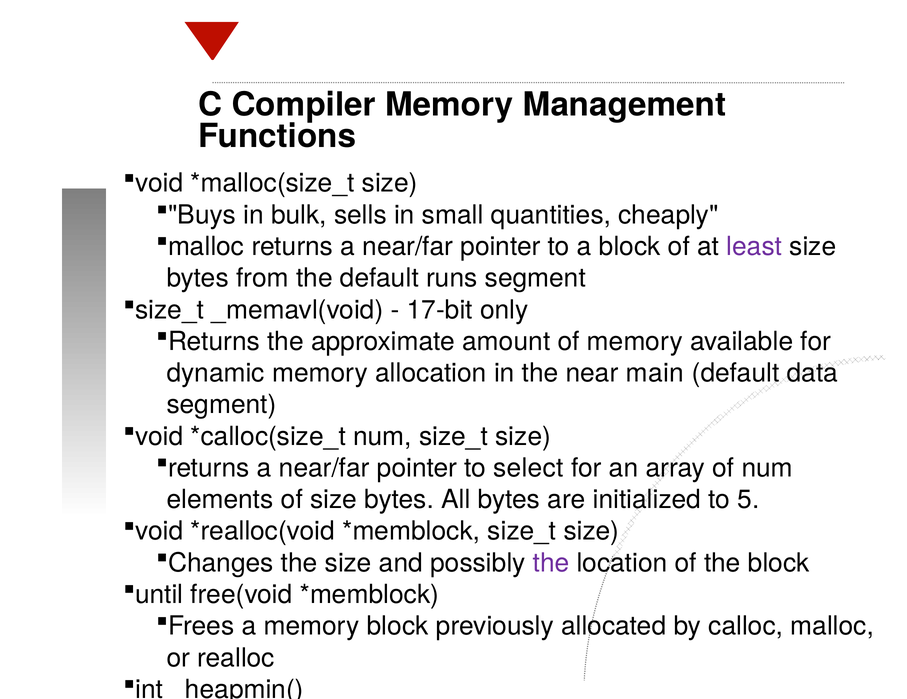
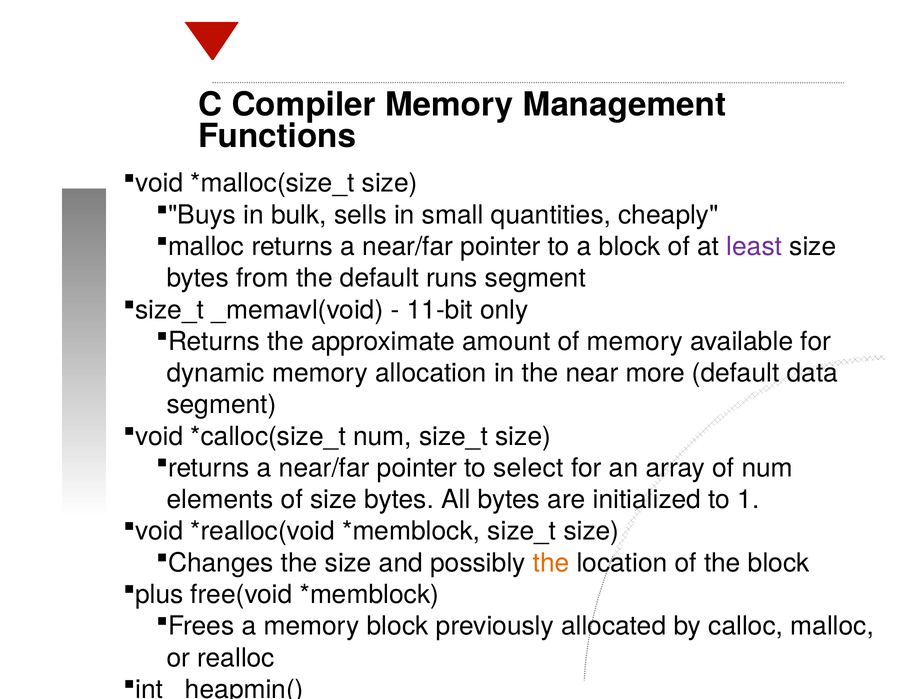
17-bit: 17-bit -> 11-bit (440, 310)
main: main -> more (655, 373)
5: 5 -> 1 (748, 500)
the colour: purple -> orange (551, 563)
until: until -> plus (159, 595)
